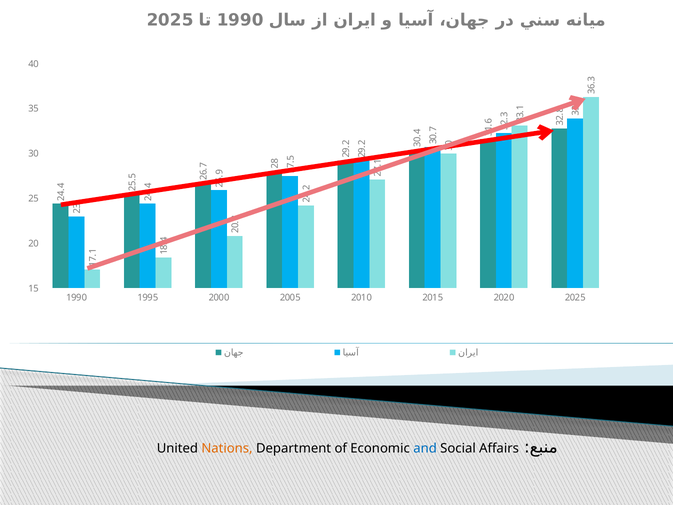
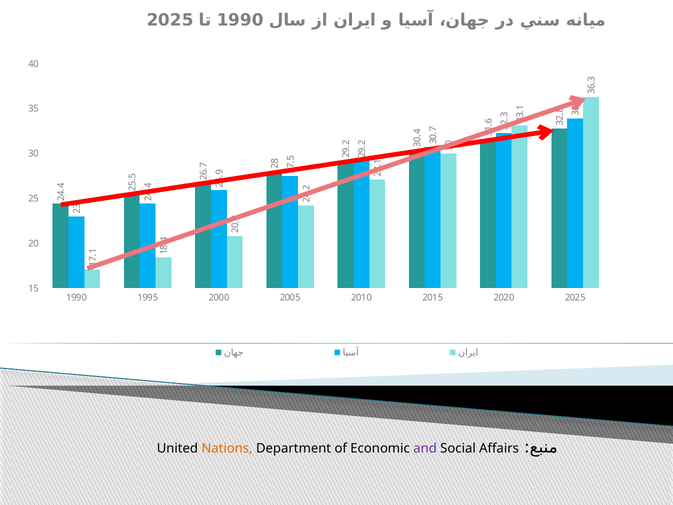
and colour: blue -> purple (425, 448)
